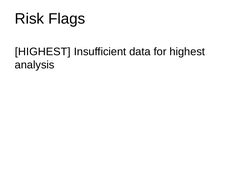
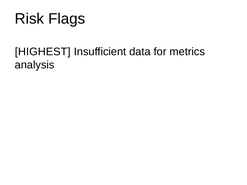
for highest: highest -> metrics (187, 52)
